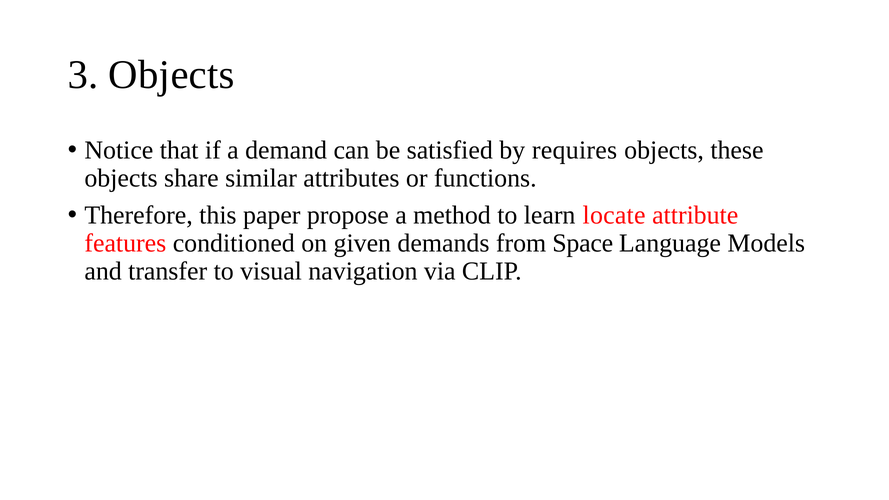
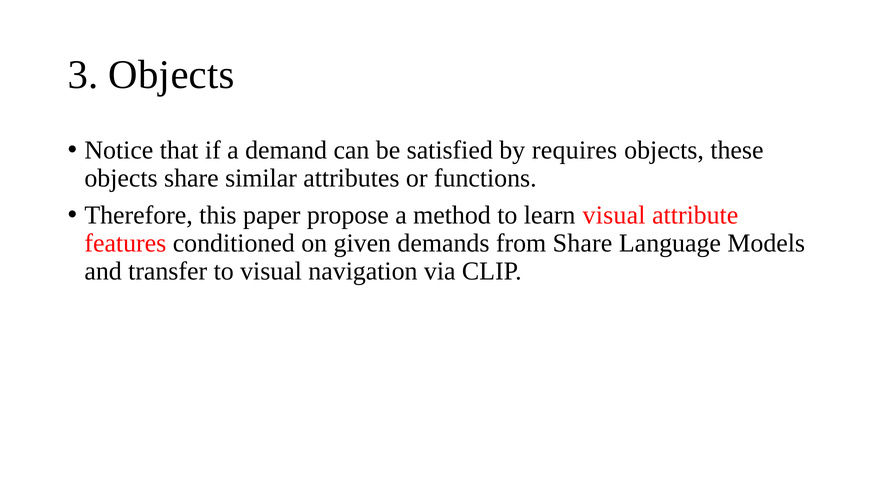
learn locate: locate -> visual (614, 215)
from Space: Space -> Share (583, 243)
